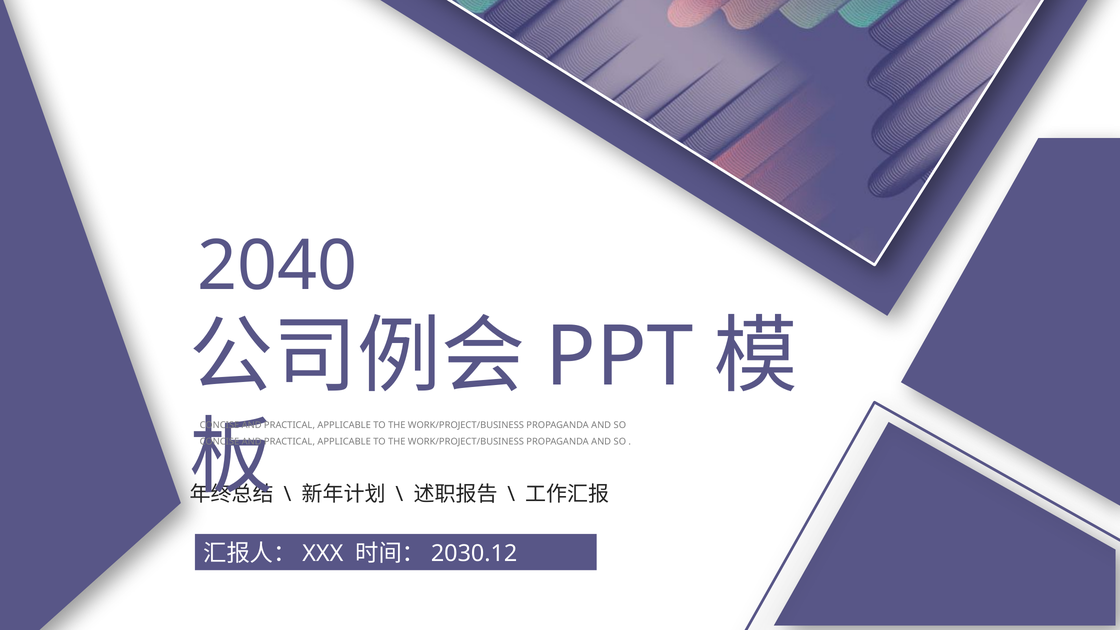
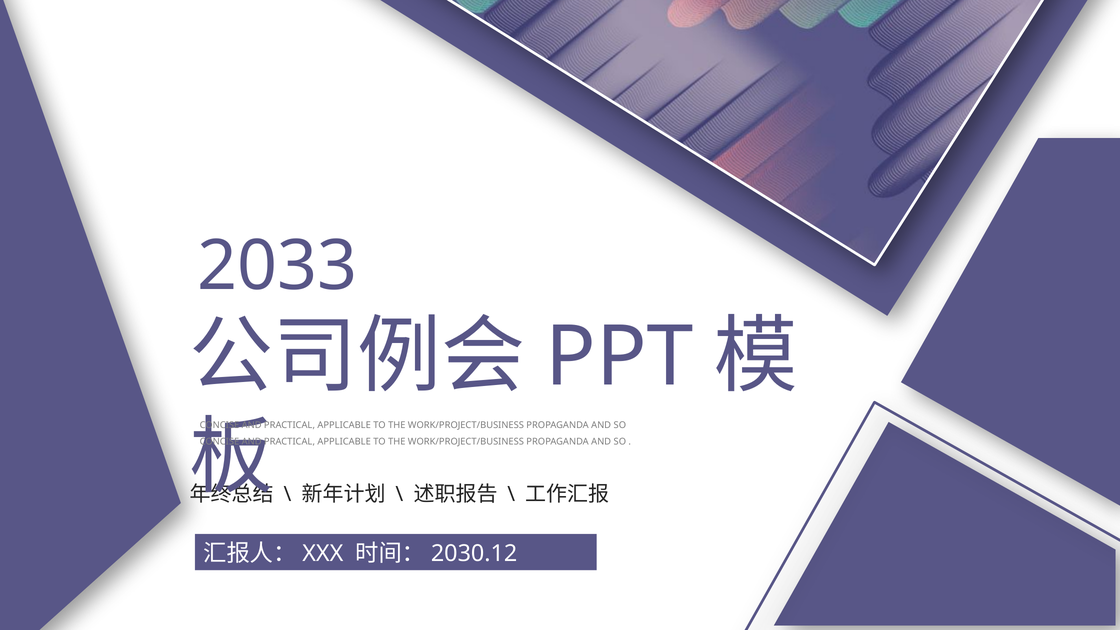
2040: 2040 -> 2033 (277, 266)
